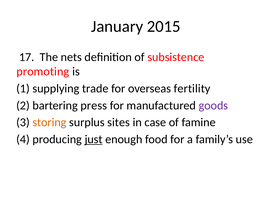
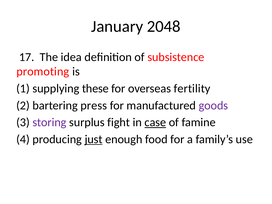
2015: 2015 -> 2048 (164, 26)
nets: nets -> idea (71, 57)
trade: trade -> these (95, 89)
storing colour: orange -> purple (49, 122)
sites: sites -> fight (119, 122)
case underline: none -> present (155, 122)
